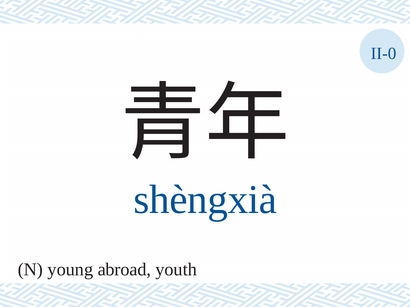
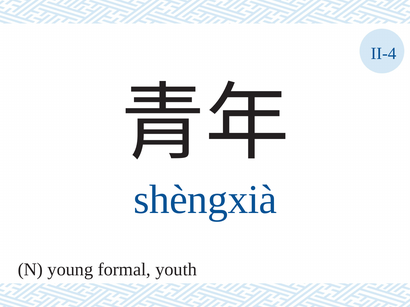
II-0: II-0 -> II-4 (384, 54)
abroad: abroad -> formal (124, 270)
